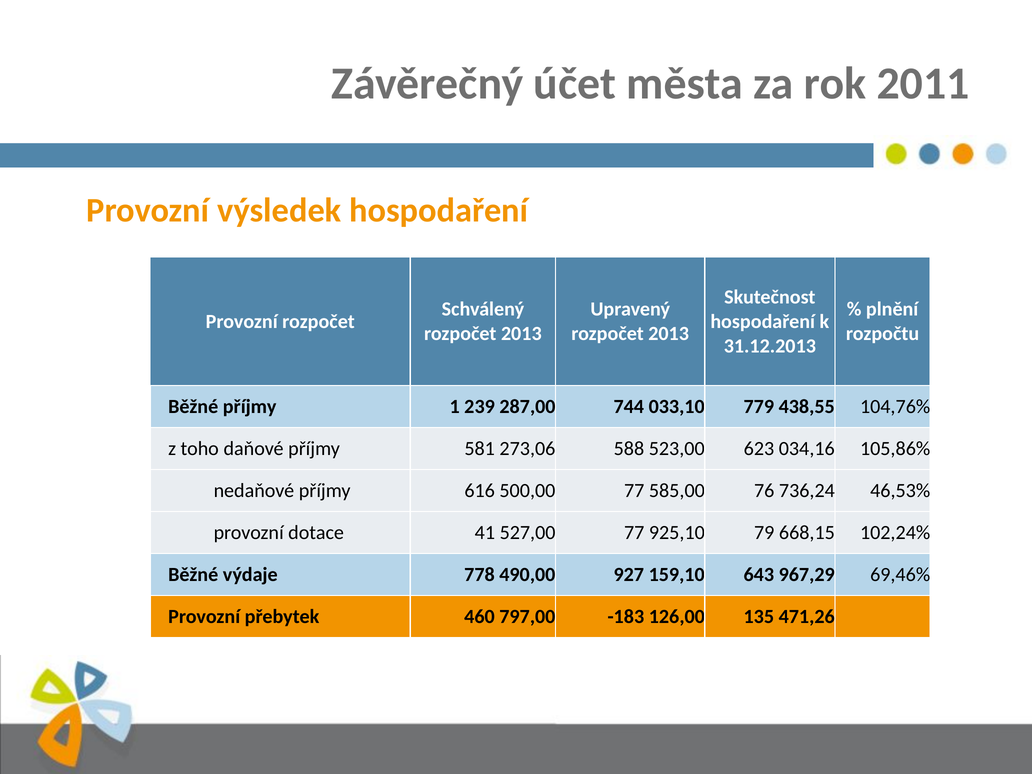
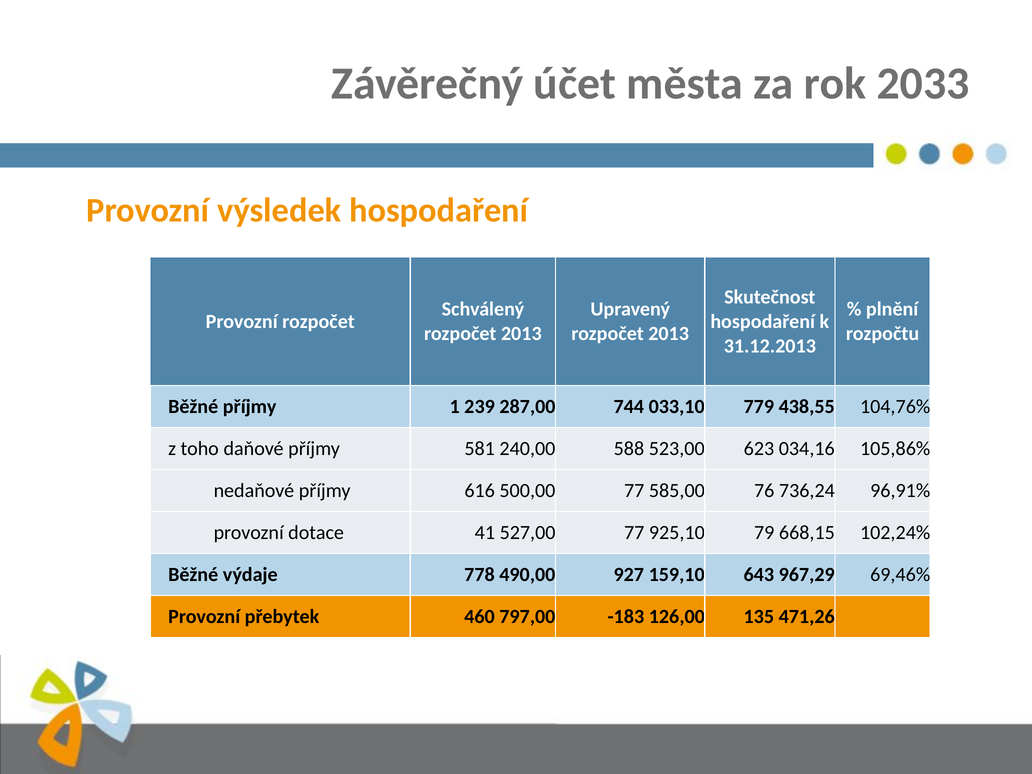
2011: 2011 -> 2033 (923, 84)
273,06: 273,06 -> 240,00 (527, 449)
46,53%: 46,53% -> 96,91% (900, 491)
